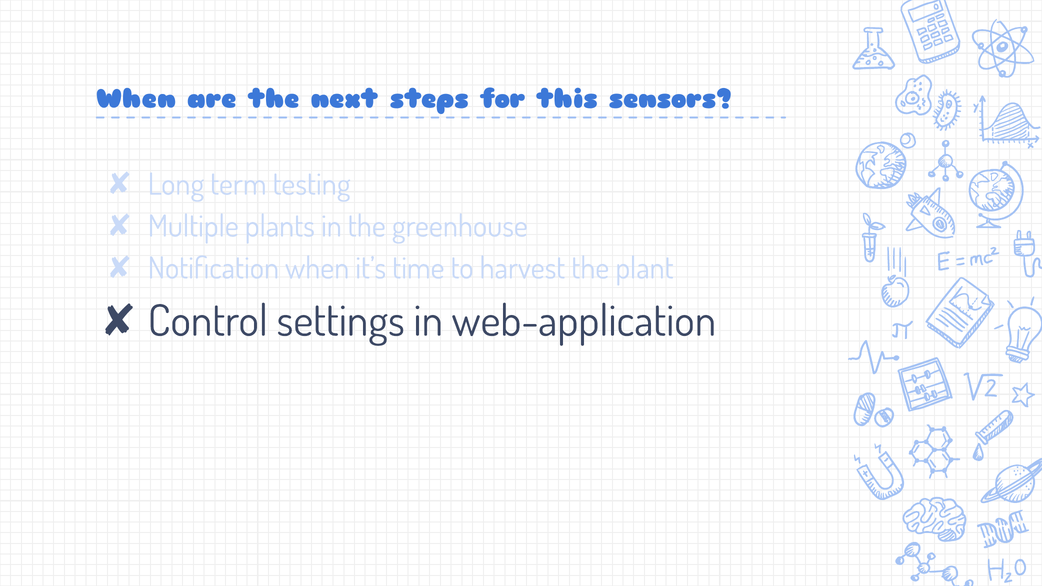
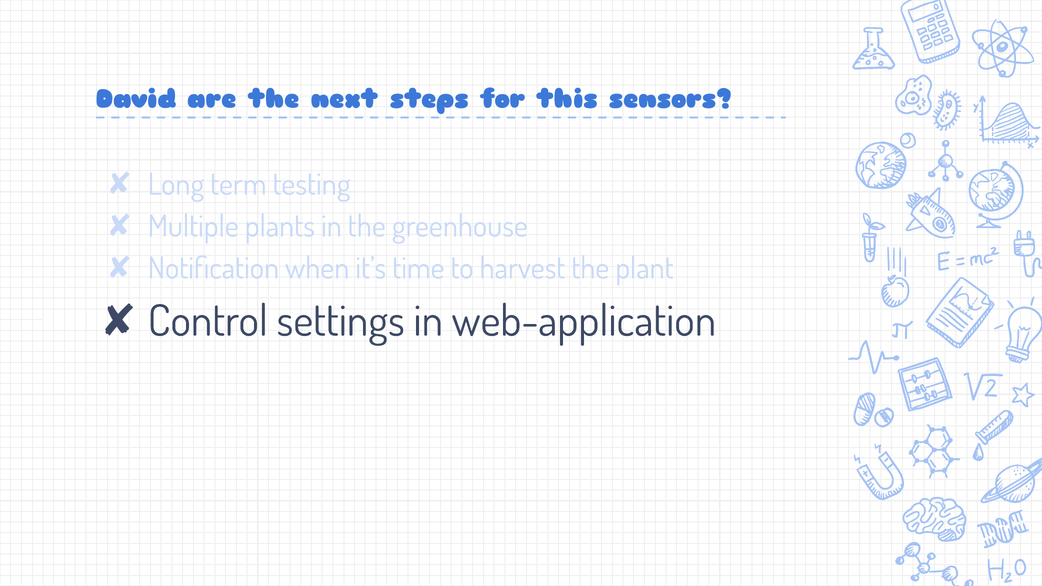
When: When -> David (136, 99)
